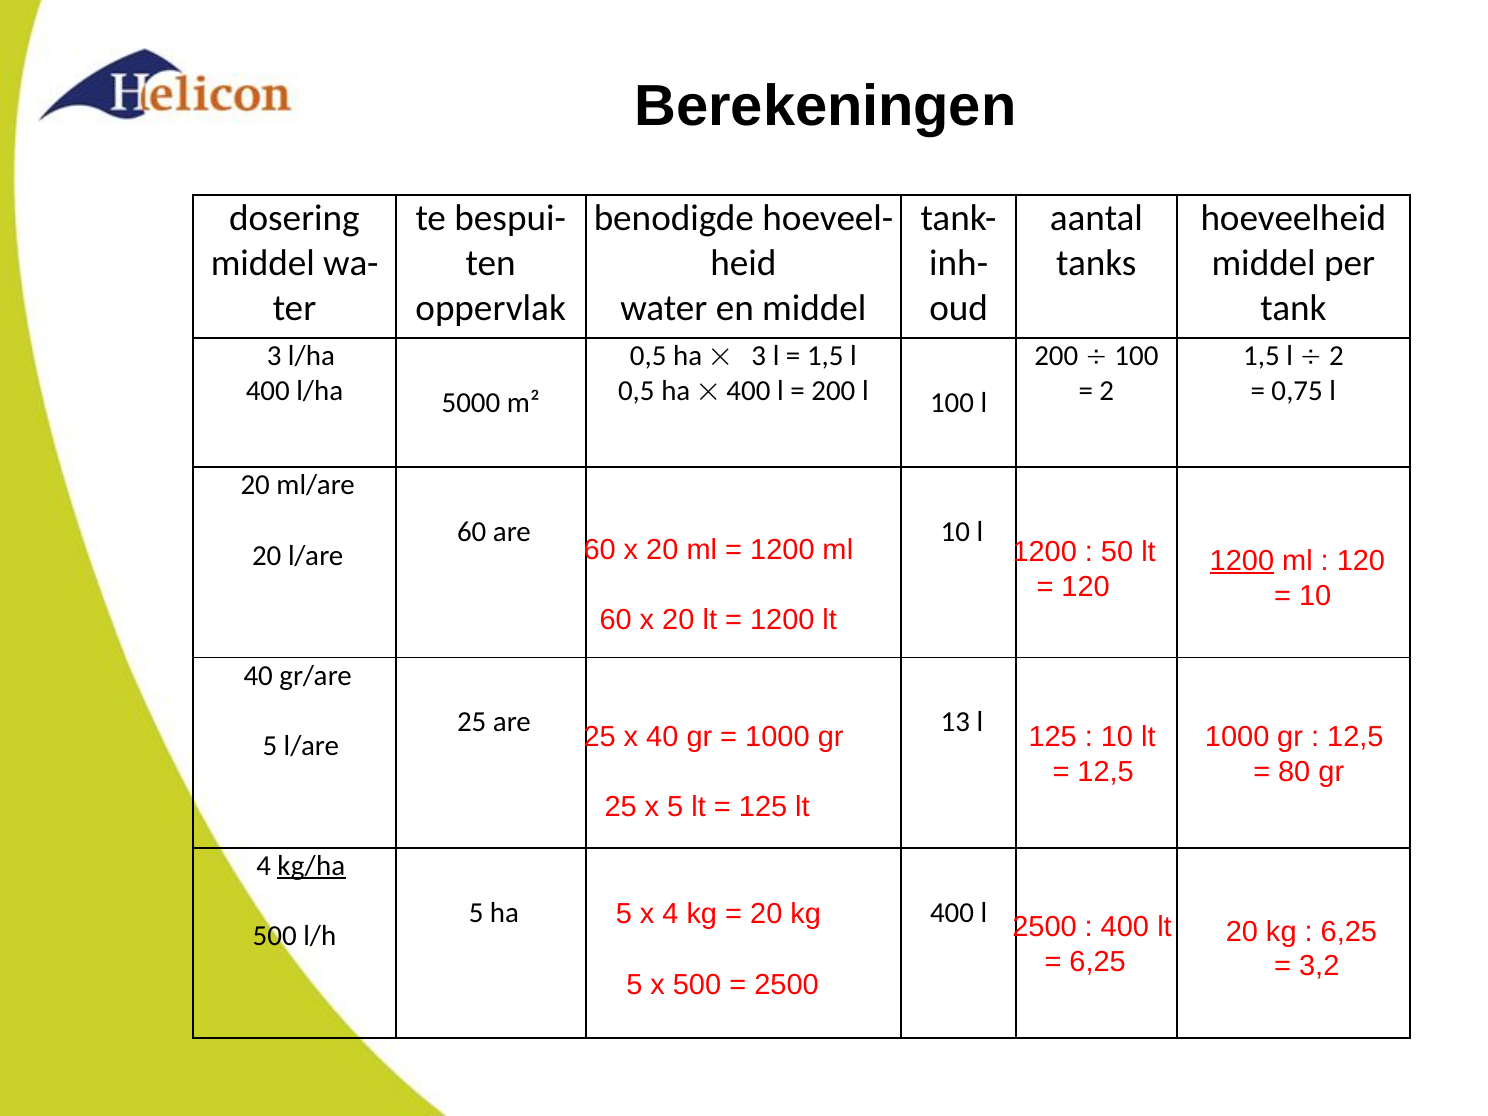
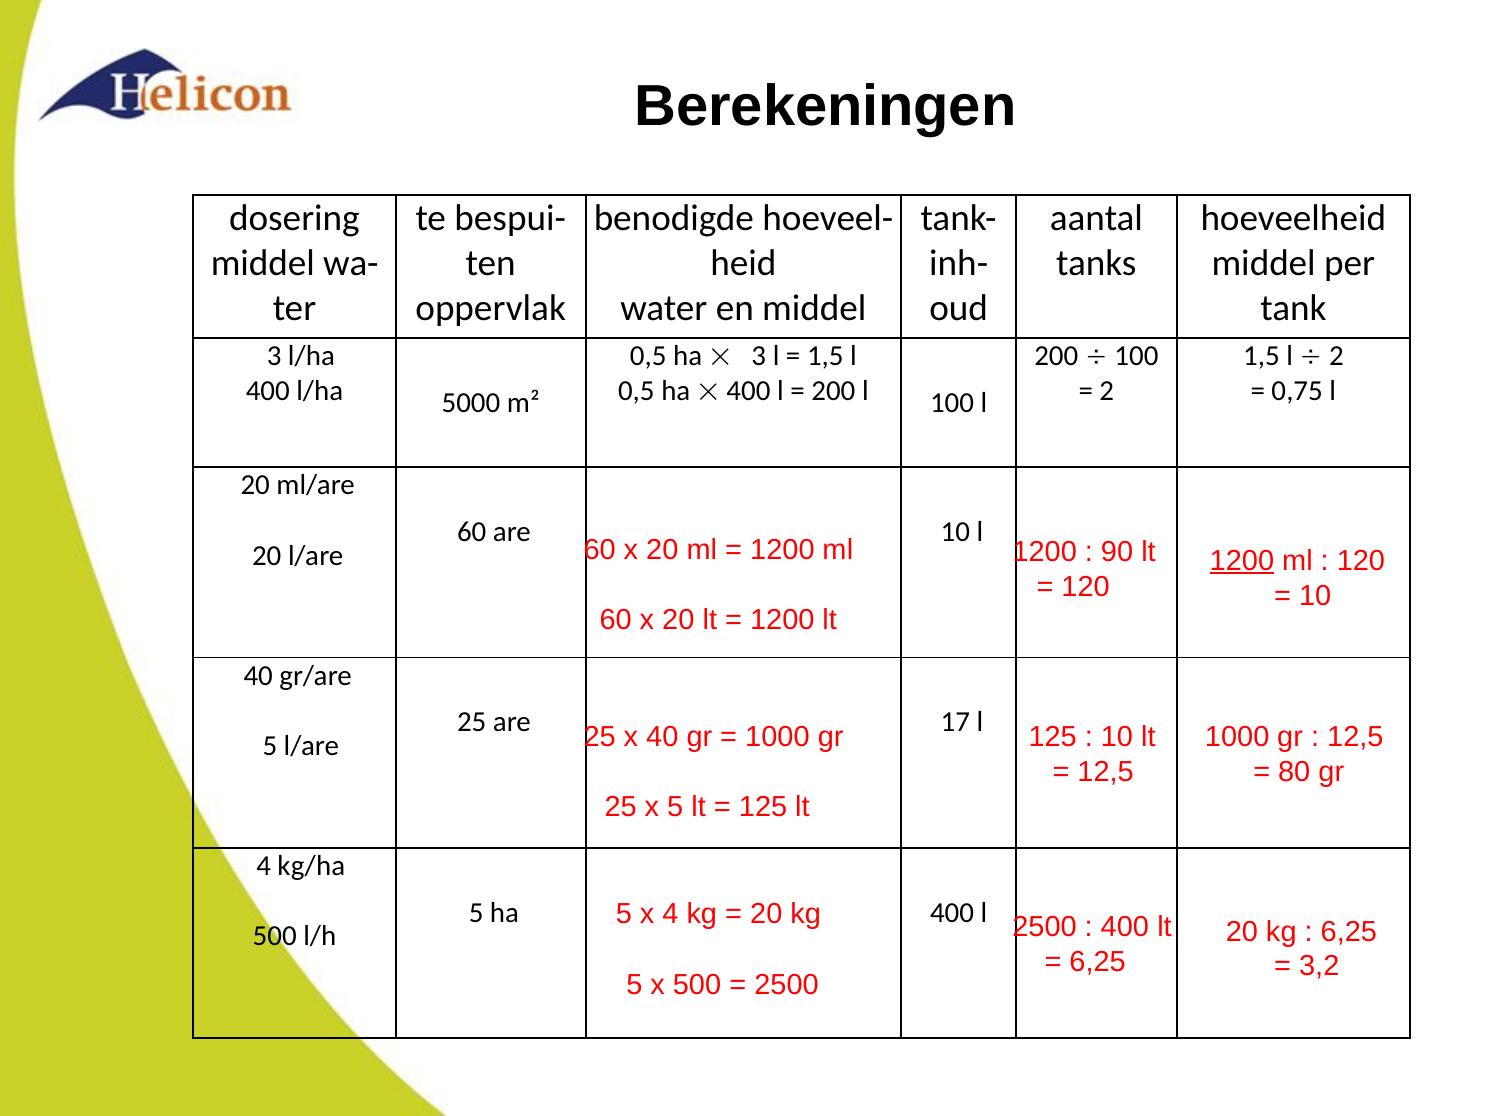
50: 50 -> 90 (1117, 552)
13: 13 -> 17 (955, 722)
kg/ha underline: present -> none (311, 866)
